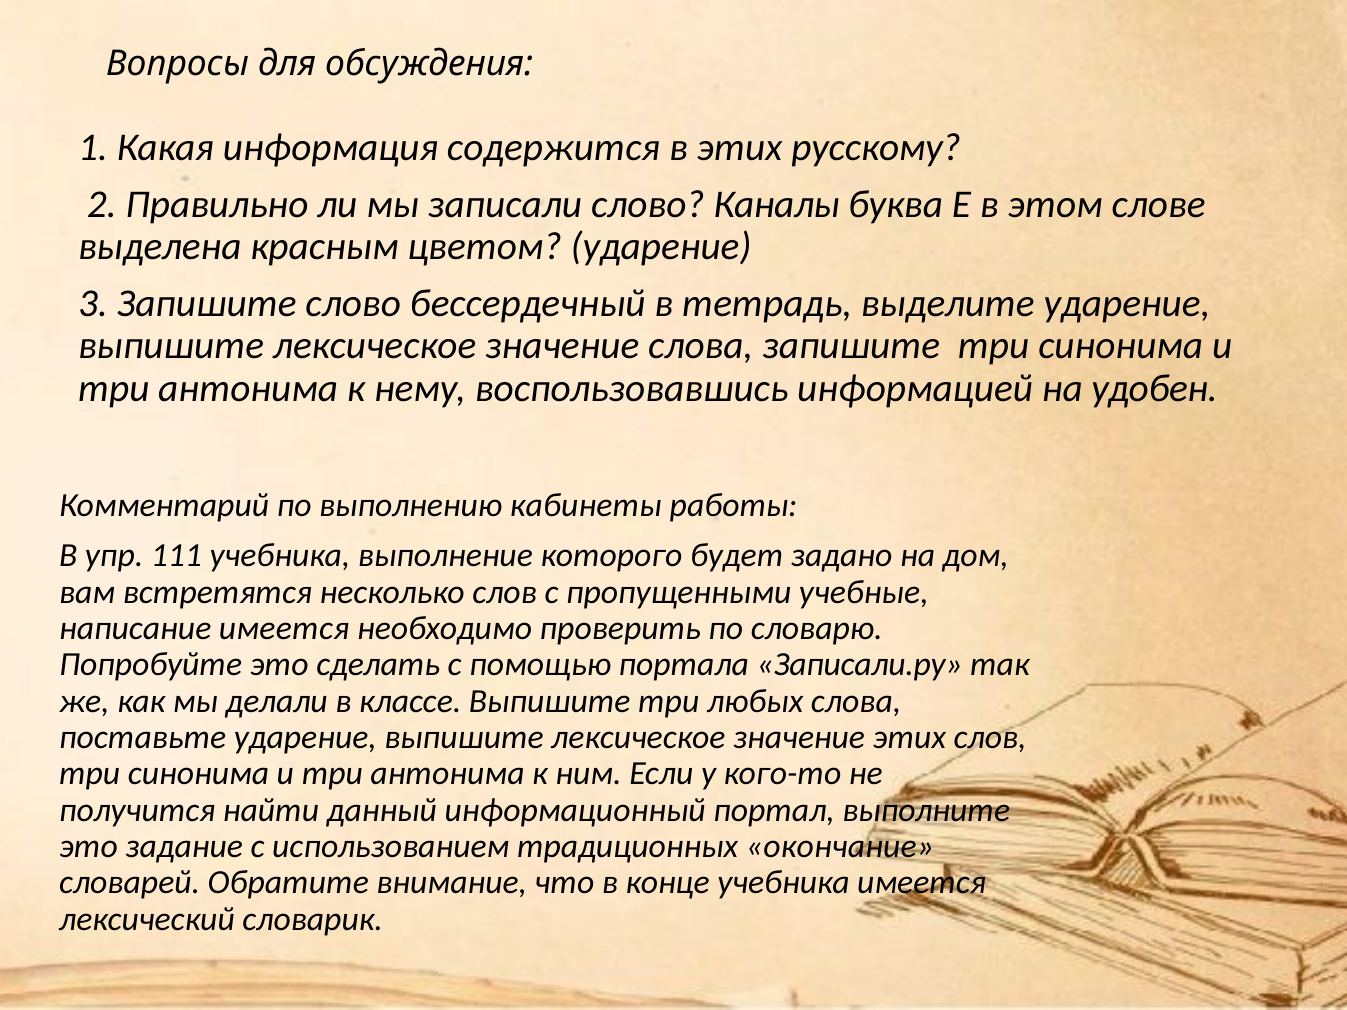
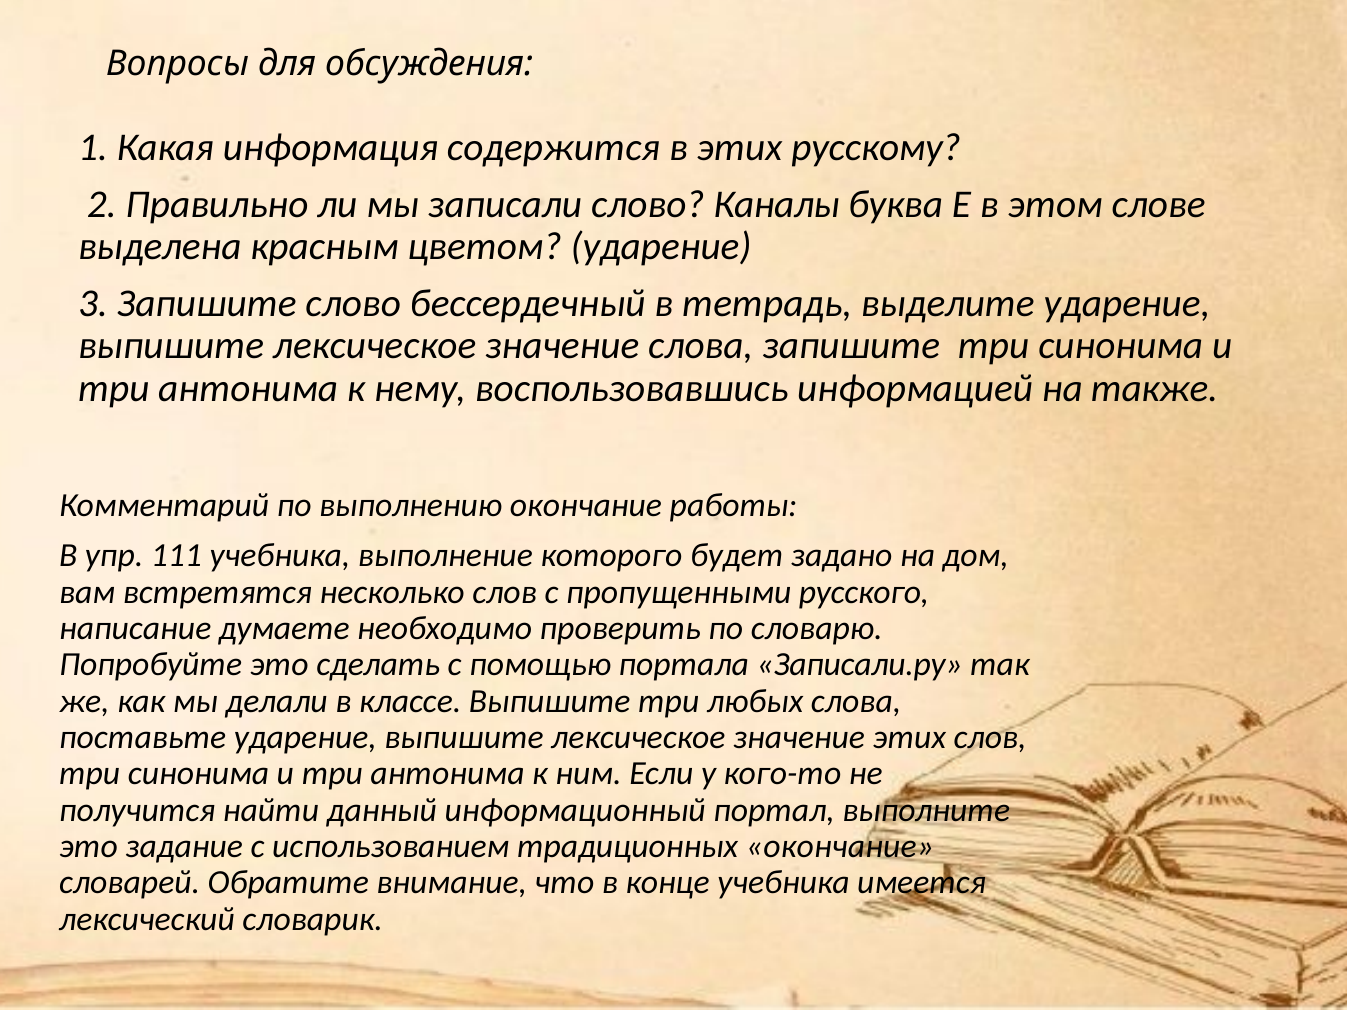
удобен: удобен -> также (1154, 388)
выполнению кабинеты: кабинеты -> окончание (586, 505)
учебные: учебные -> русского (864, 592)
написание имеется: имеется -> думаете (284, 628)
